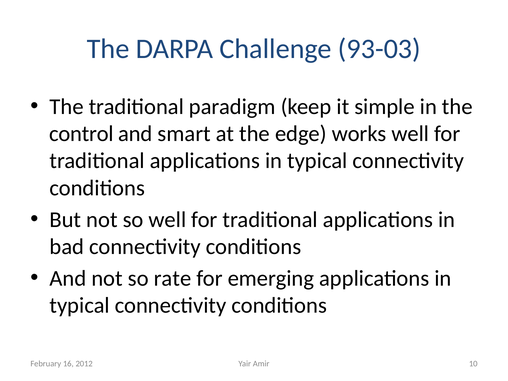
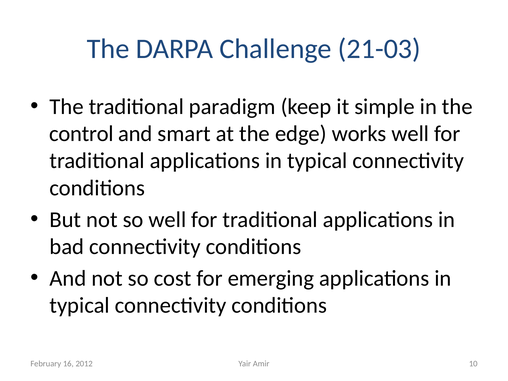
93-03: 93-03 -> 21-03 (379, 49)
rate: rate -> cost (173, 278)
